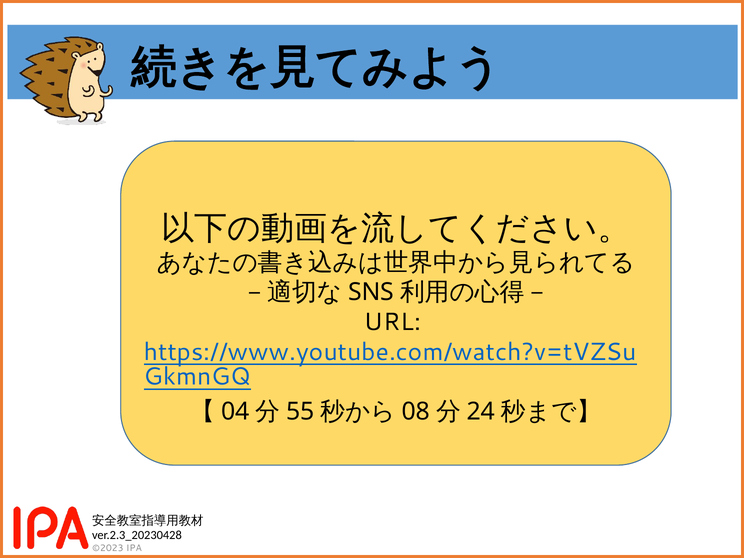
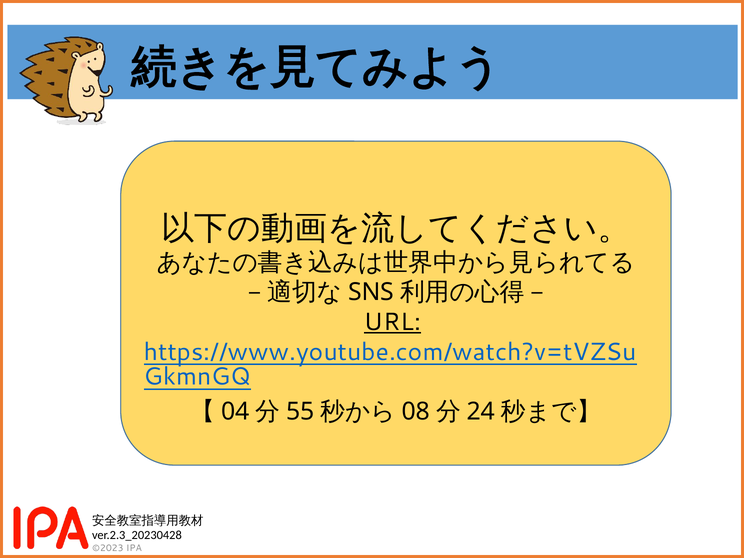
URL underline: none -> present (393, 322)
